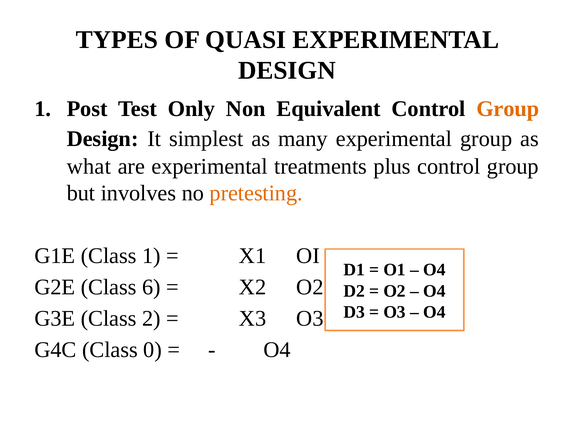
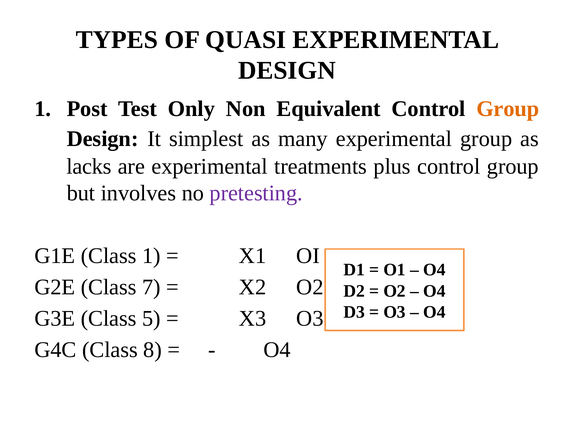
what: what -> lacks (89, 166)
pretesting colour: orange -> purple (256, 193)
6: 6 -> 7 (151, 287)
2: 2 -> 5 (151, 318)
0: 0 -> 8 (153, 349)
